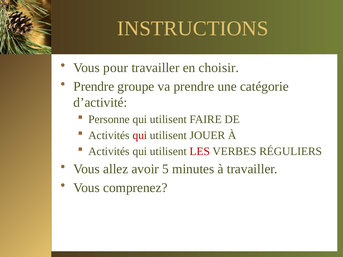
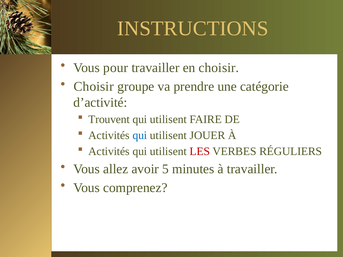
Prendre: Prendre -> Choisir (94, 87)
Personne: Personne -> Trouvent (109, 120)
qui colour: red -> blue (140, 136)
